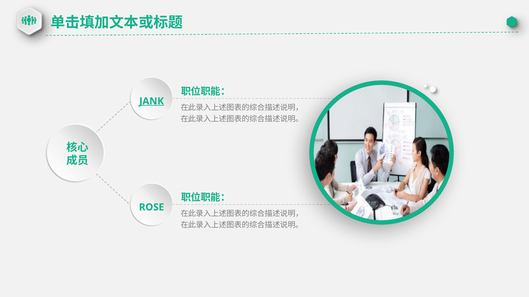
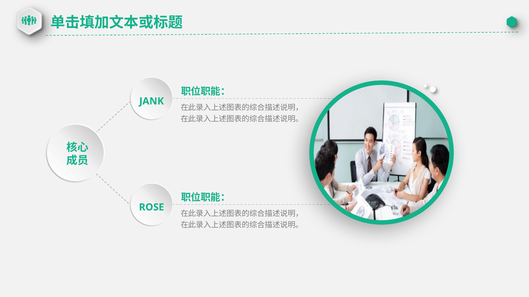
JANK underline: present -> none (152, 101)
